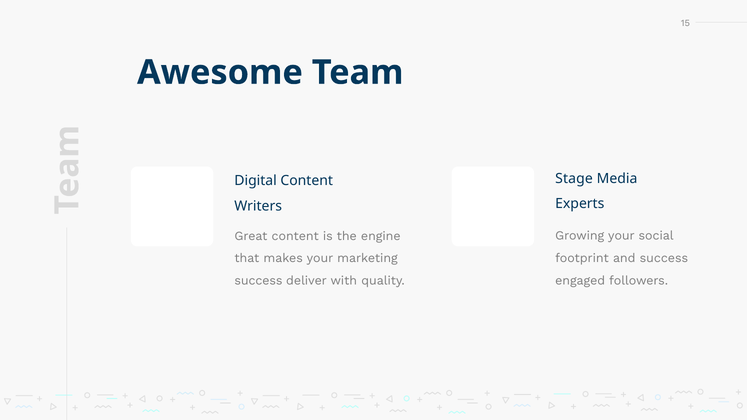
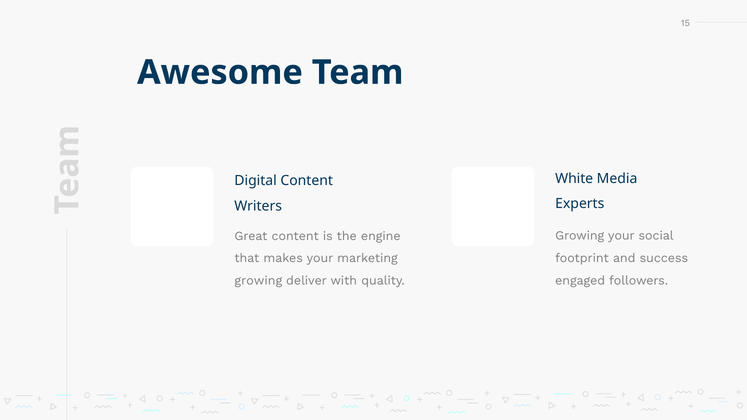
Stage: Stage -> White (574, 179)
success: success -> growing (258, 281)
